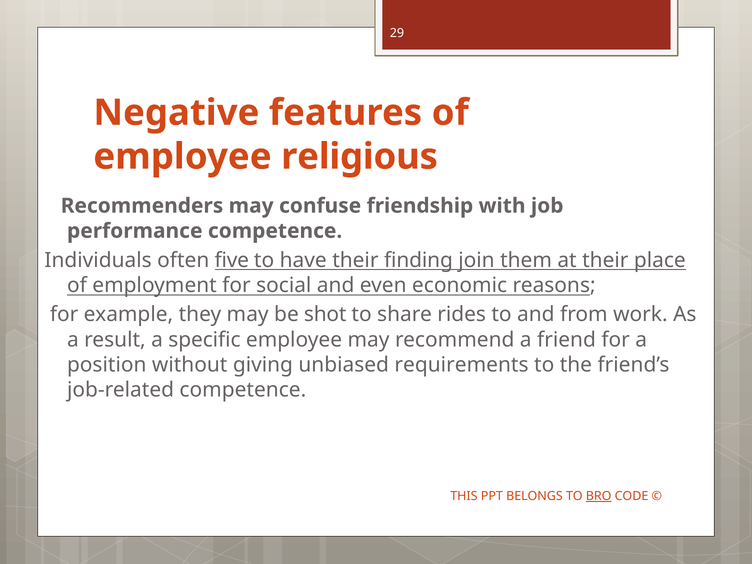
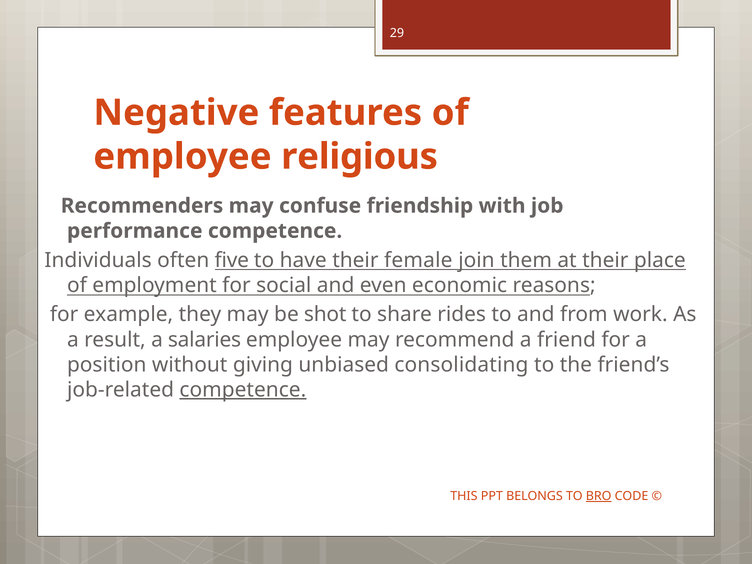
finding: finding -> female (418, 260)
specific: specific -> salaries (205, 340)
requirements: requirements -> consolidating (461, 365)
competence underline: none -> present (243, 390)
